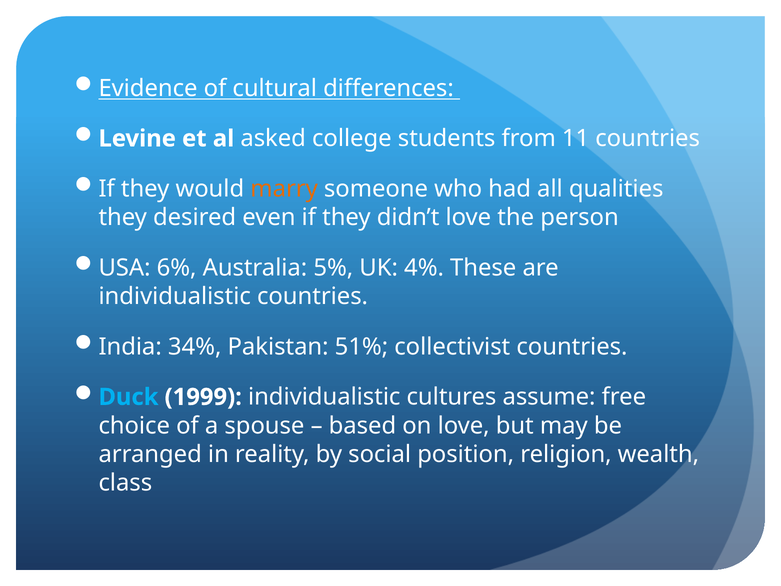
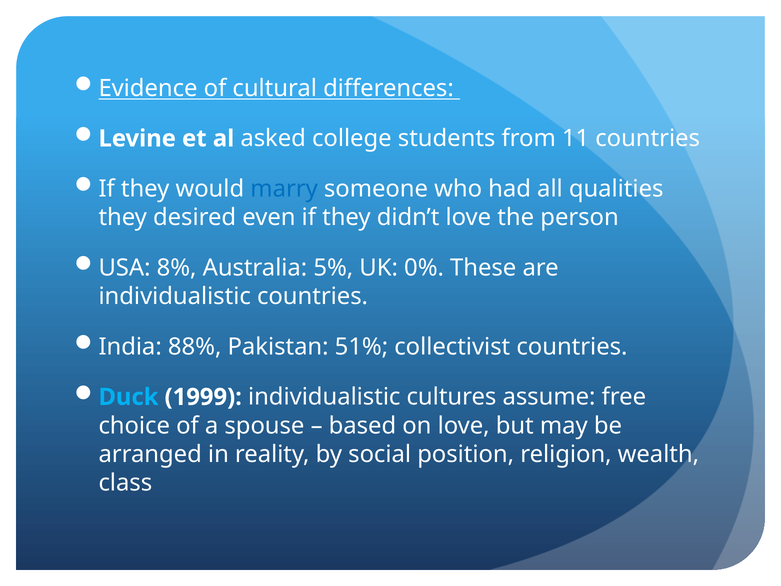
marry colour: orange -> blue (284, 189)
6%: 6% -> 8% (177, 268)
4%: 4% -> 0% (424, 268)
34%: 34% -> 88% (195, 347)
